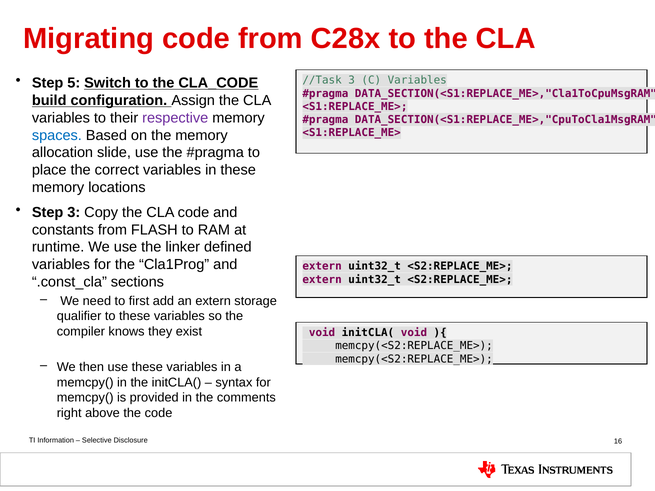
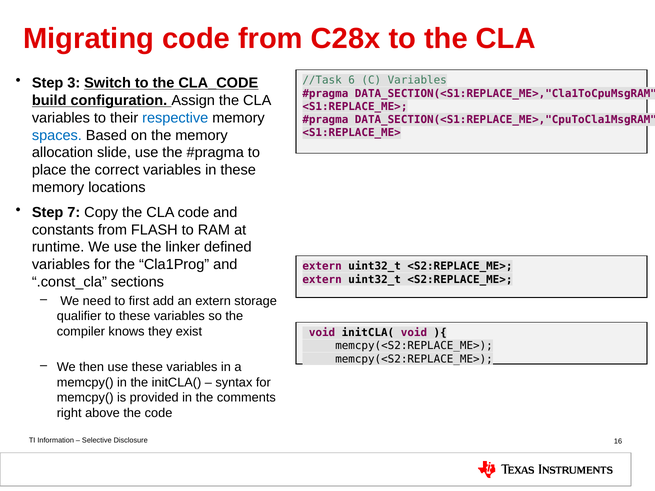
5: 5 -> 3 (74, 83)
//Task 3: 3 -> 6 (352, 80)
respective colour: purple -> blue (175, 118)
Step 3: 3 -> 7 (74, 212)
